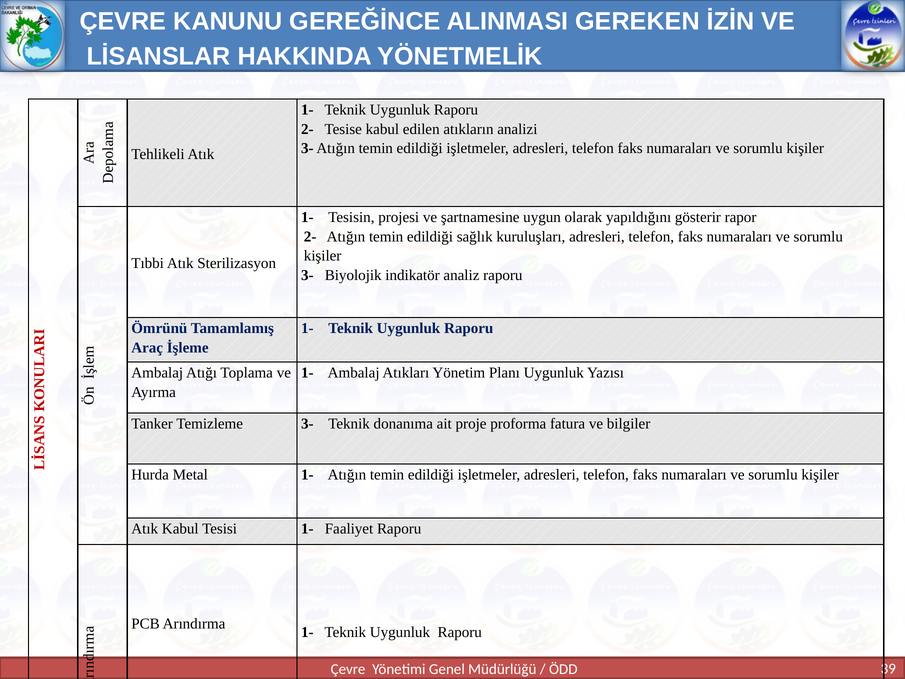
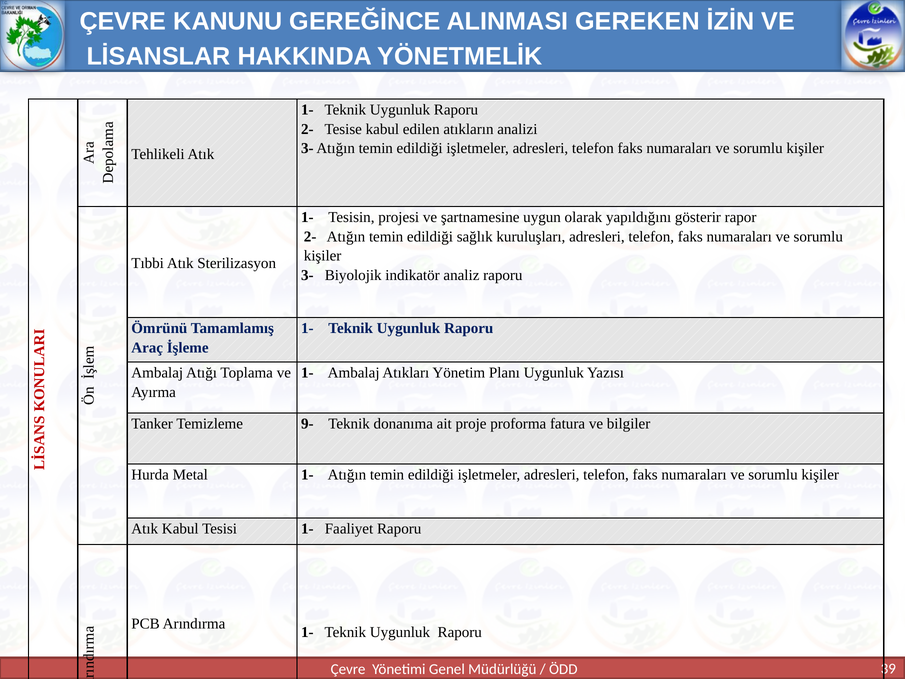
Temizleme 3-: 3- -> 9- (307, 424)
